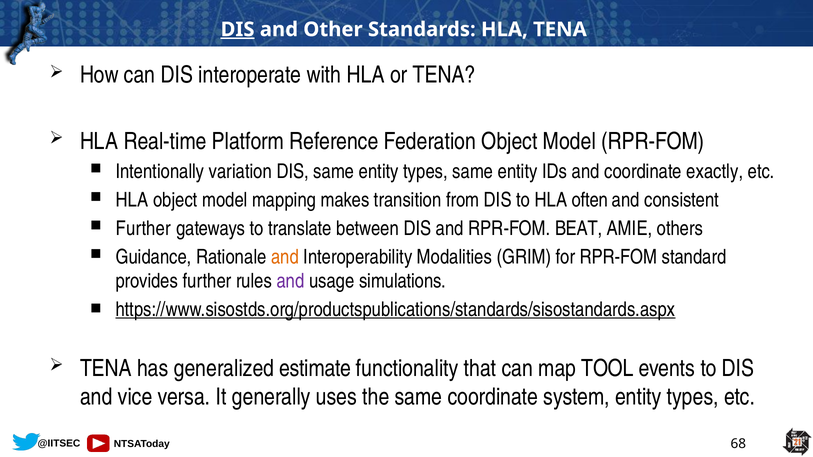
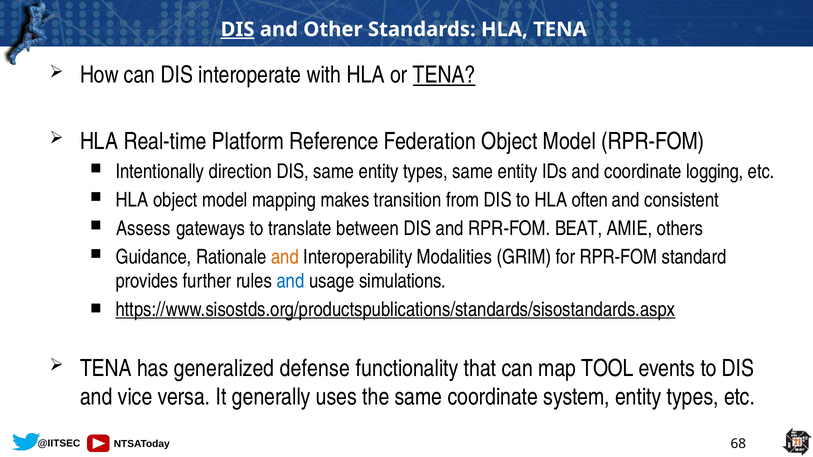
TENA underline: none -> present (444, 75)
variation: variation -> direction (240, 172)
exactly: exactly -> logging (715, 172)
Further: Further -> Assess (143, 229)
and colour: purple -> blue (291, 281)
estimate: estimate -> defense (315, 369)
